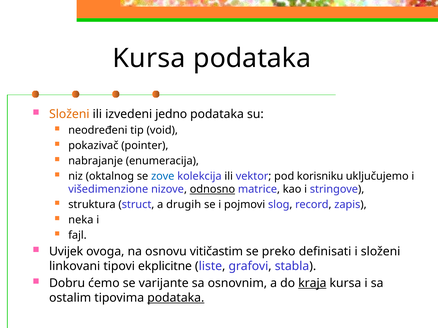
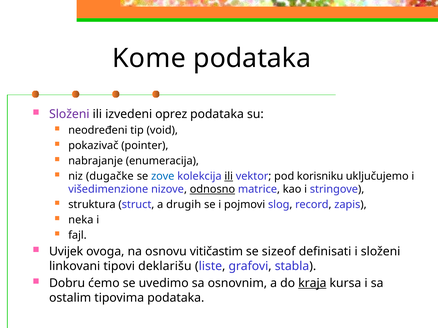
Kursa: Kursa -> Kome (149, 58)
Složeni colour: orange -> purple (69, 114)
jedno: jedno -> oprez (171, 114)
oktalnog: oktalnog -> dugačke (110, 176)
ili underline: none -> present (229, 176)
preko: preko -> sizeof (279, 252)
ekplicitne: ekplicitne -> deklarišu (165, 267)
varijante: varijante -> uvedimo (164, 284)
podataka underline: present -> none (176, 298)
